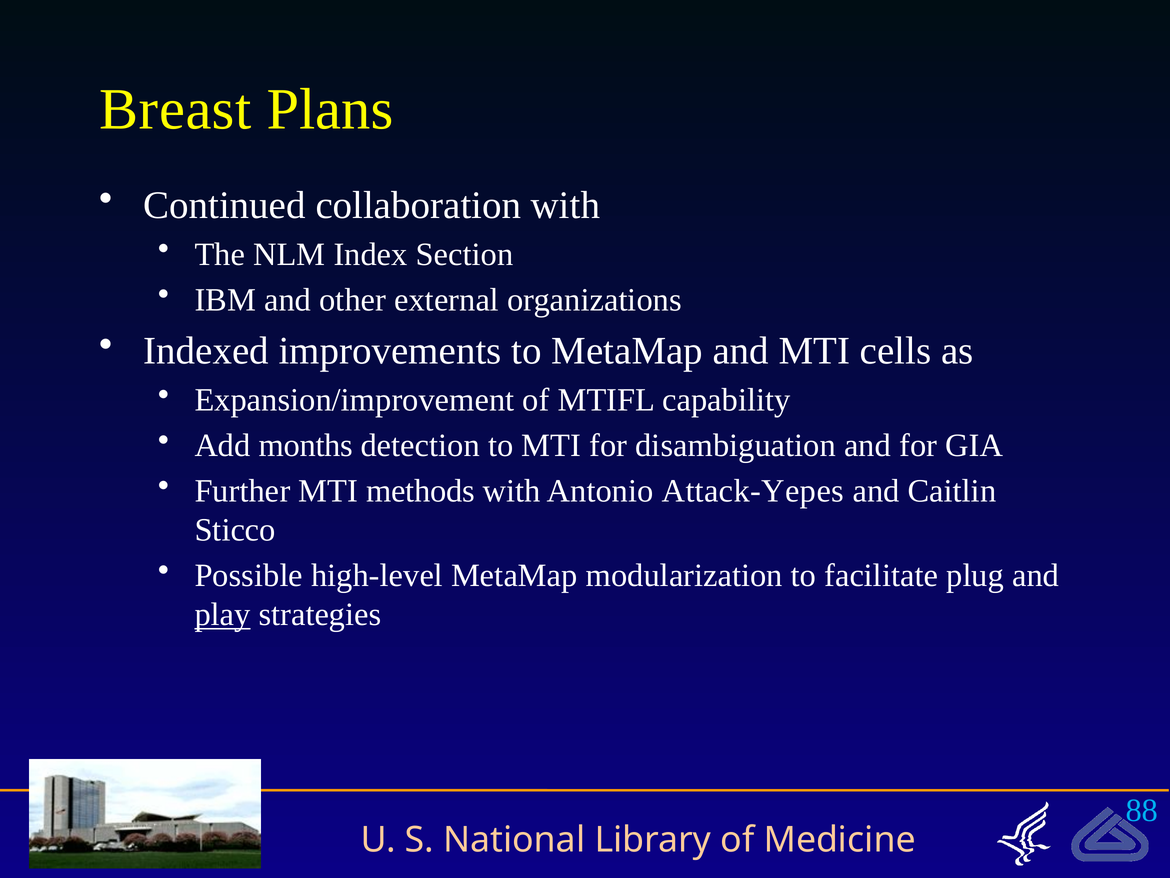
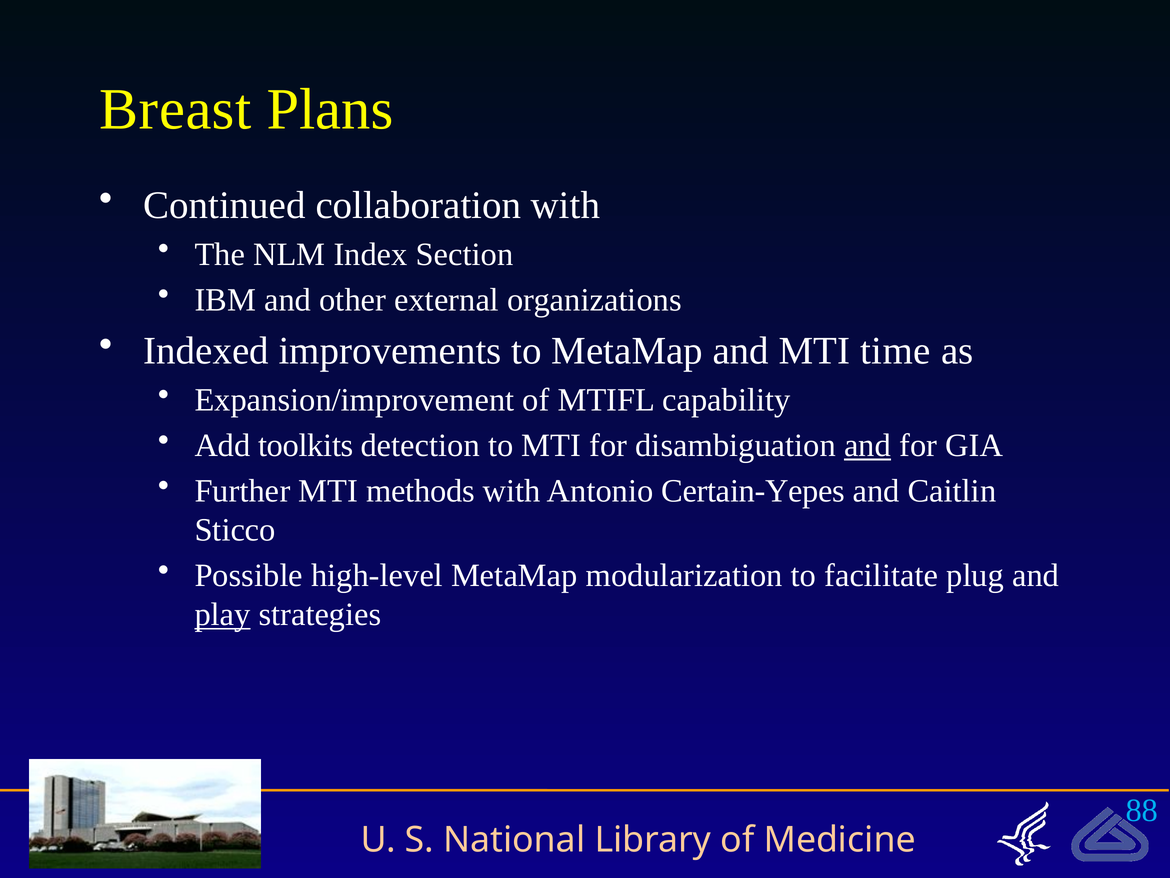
cells: cells -> time (895, 351)
months: months -> toolkits (306, 445)
and underline: none -> present (868, 445)
Attack-Yepes: Attack-Yepes -> Certain-Yepes (753, 491)
